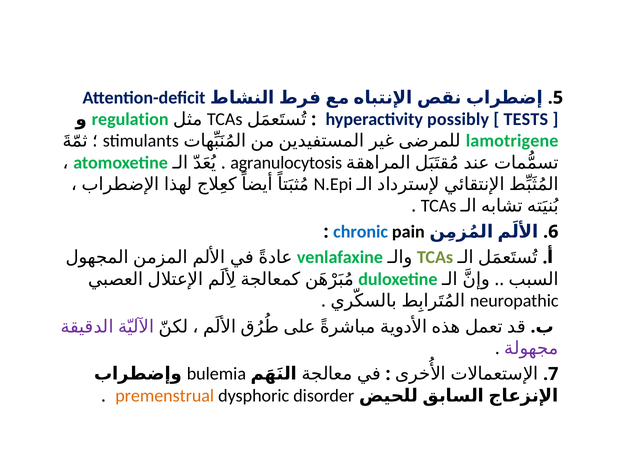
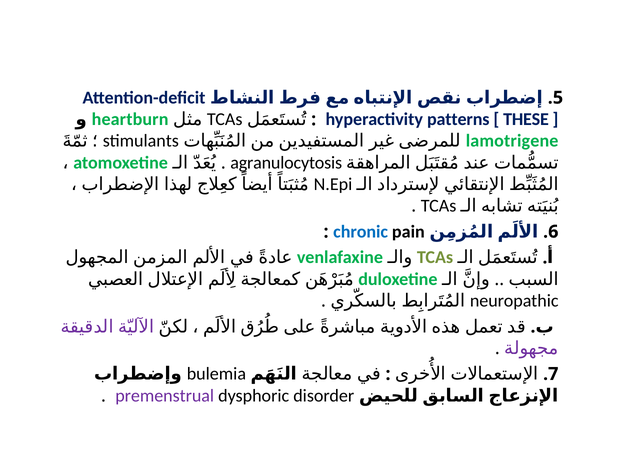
regulation: regulation -> heartburn (130, 119)
possibly: possibly -> patterns (458, 119)
TESTS: TESTS -> THESE (526, 119)
premenstrual colour: orange -> purple (165, 396)
